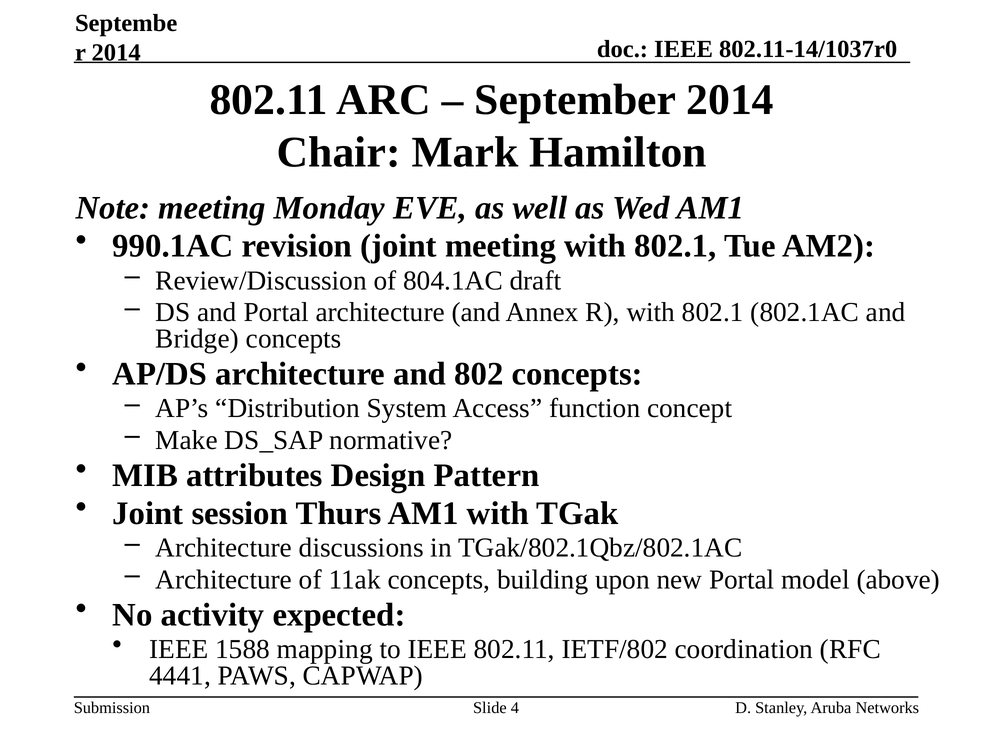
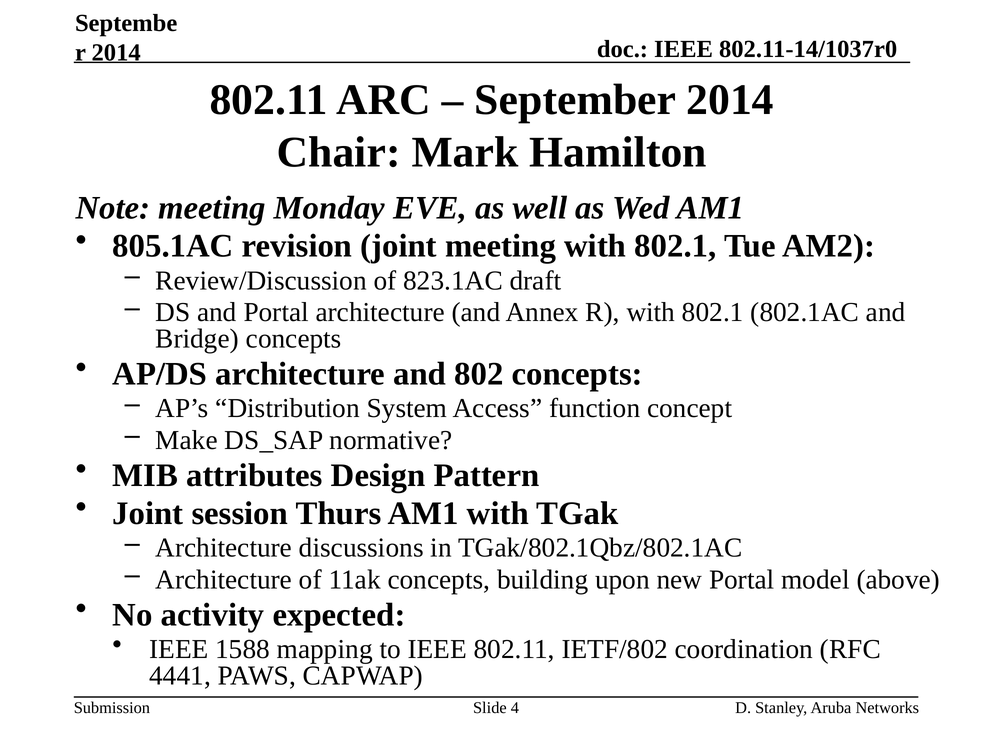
990.1AC: 990.1AC -> 805.1AC (173, 246)
804.1AC: 804.1AC -> 823.1AC (453, 281)
